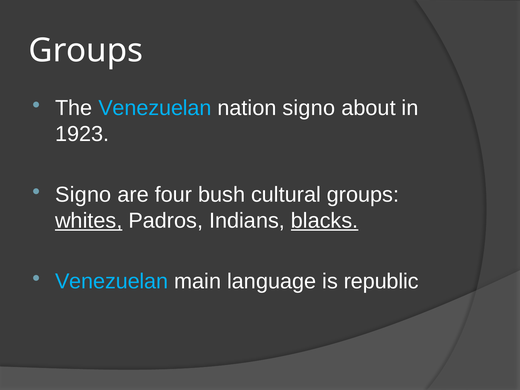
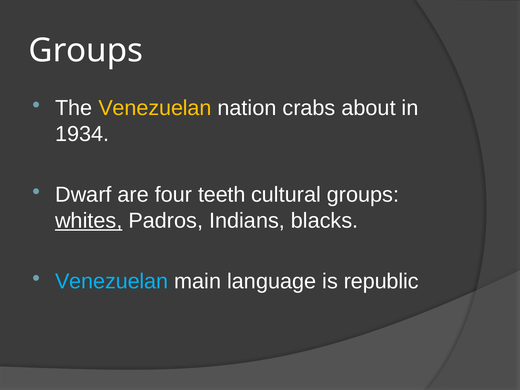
Venezuelan colour: light blue -> yellow (155, 108)
nation signo: signo -> crabs (309, 108)
1923: 1923 -> 1934 (82, 134)
Signo: Signo -> Dwarf (83, 195)
bush: bush -> teeth (222, 195)
blacks underline: present -> none (325, 221)
